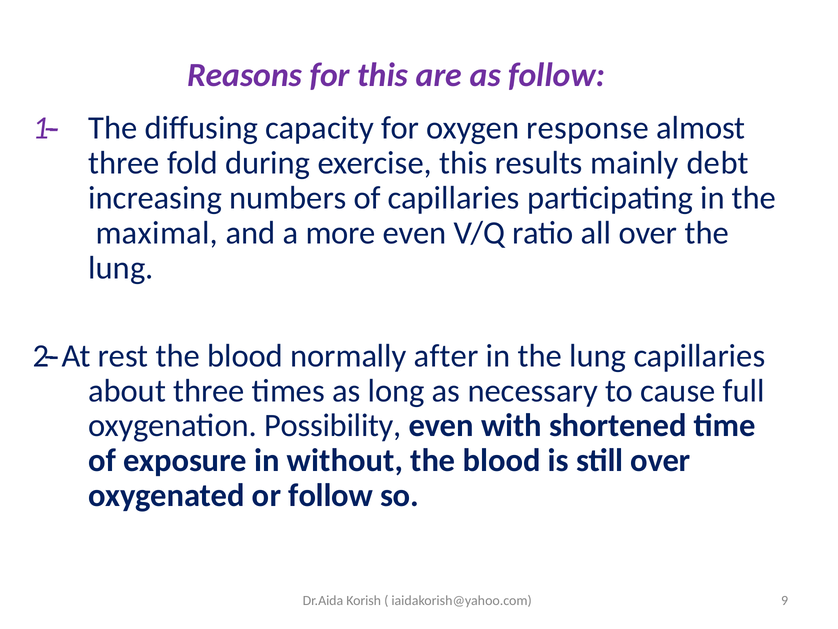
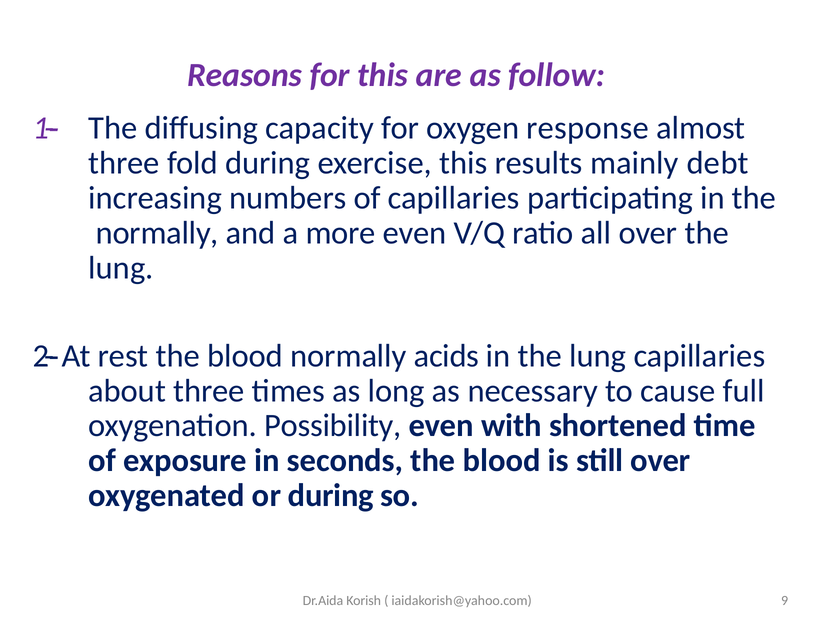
maximal: maximal -> normally (157, 233)
after: after -> acids (446, 356)
without: without -> seconds (345, 460)
or follow: follow -> during (331, 495)
